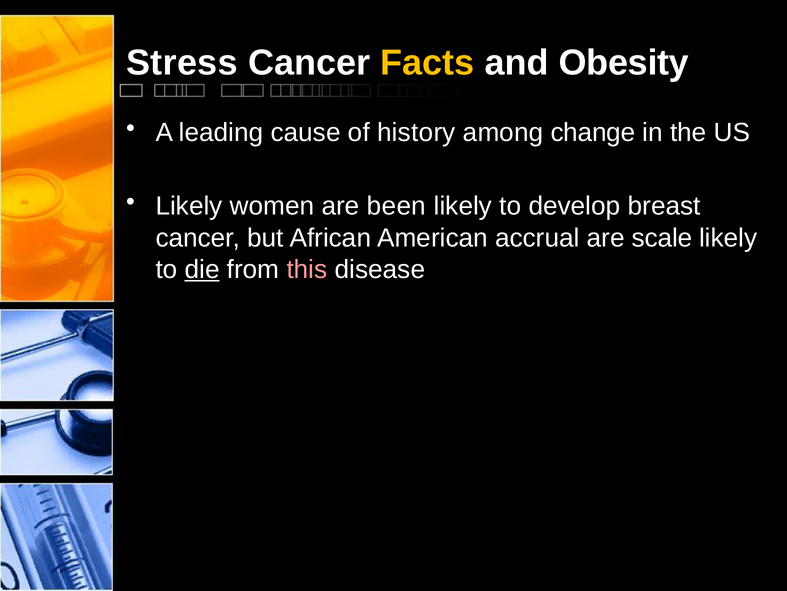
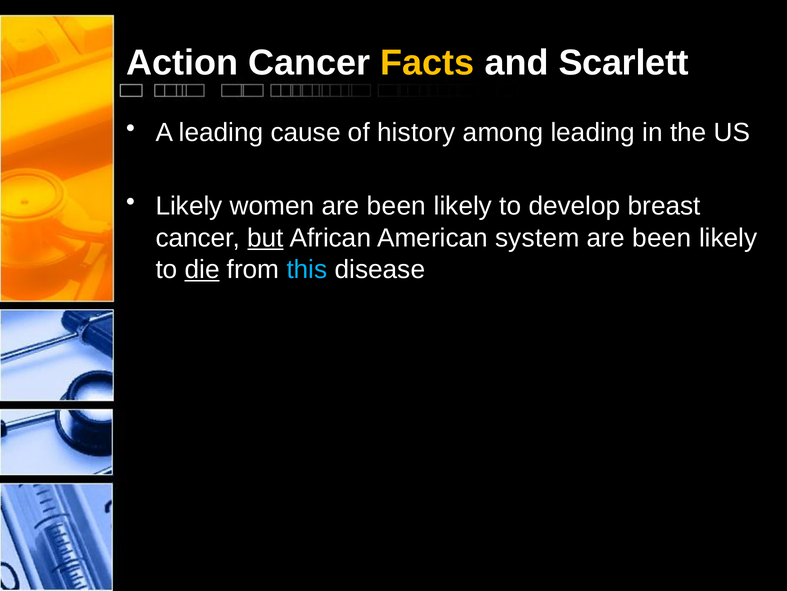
Stress: Stress -> Action (182, 63)
Obesity: Obesity -> Scarlett (624, 63)
among change: change -> leading (593, 133)
but underline: none -> present (266, 238)
accrual: accrual -> system (537, 238)
scale: scale -> been (662, 238)
this colour: pink -> light blue (307, 269)
